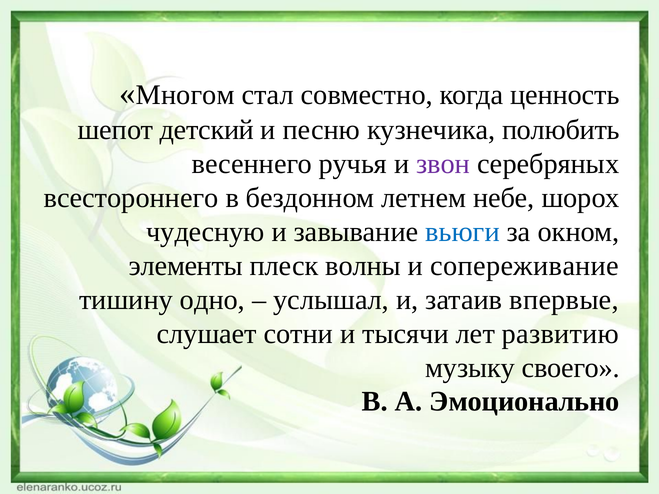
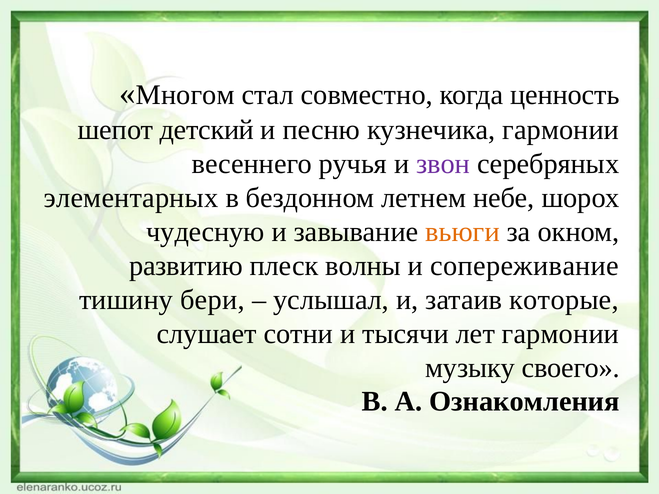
кузнечика полюбить: полюбить -> гармонии (561, 130)
всестороннего: всестороннего -> элементарных (131, 198)
вьюги colour: blue -> orange (463, 232)
элементы: элементы -> развитию (186, 266)
одно: одно -> бери (212, 300)
впервые: впервые -> которые (564, 300)
лет развитию: развитию -> гармонии (560, 334)
Эмоционально: Эмоционально -> Ознакомления (524, 402)
